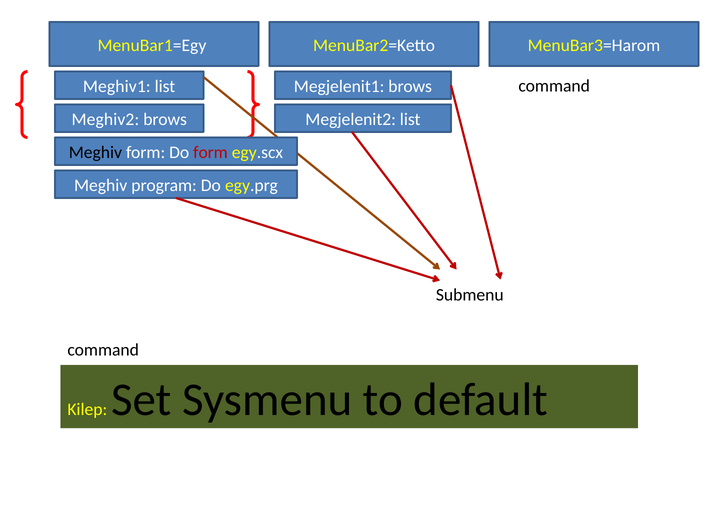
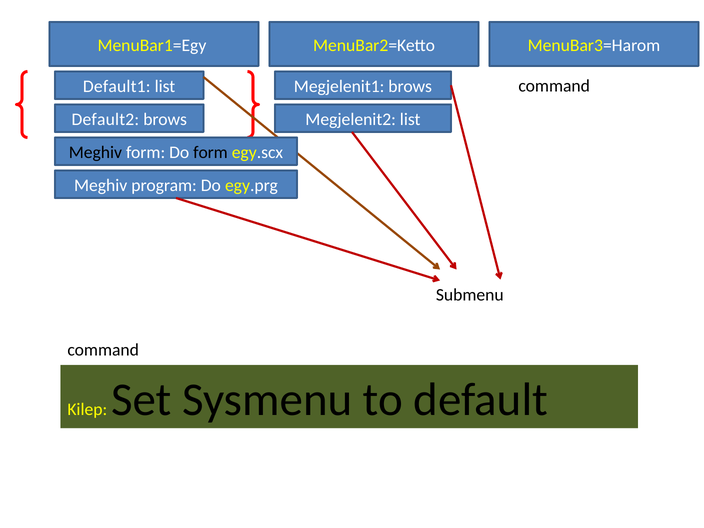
Meghiv1: Meghiv1 -> Default1 (117, 86)
Meghiv2: Meghiv2 -> Default2 (105, 119)
form colour: red -> black (211, 152)
